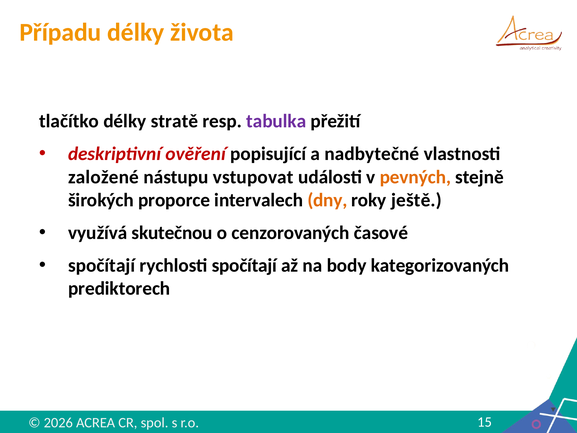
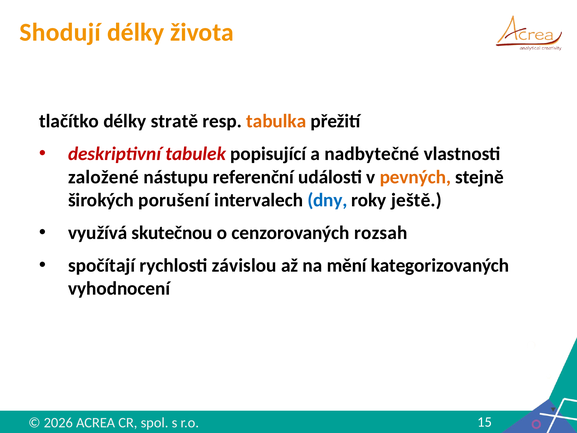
Případu: Případu -> Shodují (60, 32)
tabulka colour: purple -> orange (276, 121)
ověření: ověření -> tabulek (196, 154)
vstupovat: vstupovat -> referenční (253, 177)
proporce: proporce -> porušení (174, 200)
dny colour: orange -> blue (327, 200)
časové: časové -> rozsah (381, 233)
rychlosti spočítají: spočítají -> závislou (244, 265)
body: body -> mění (347, 265)
prediktorech: prediktorech -> vyhodnocení (119, 288)
